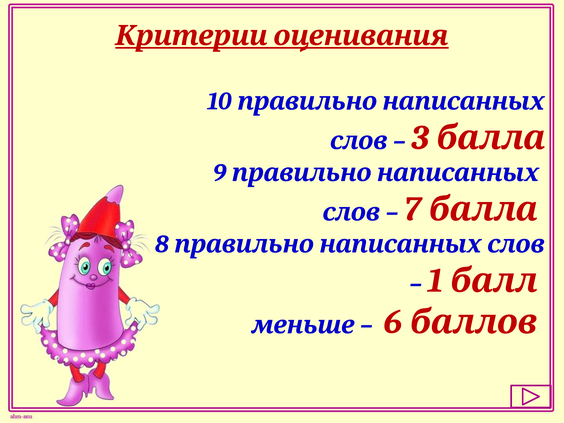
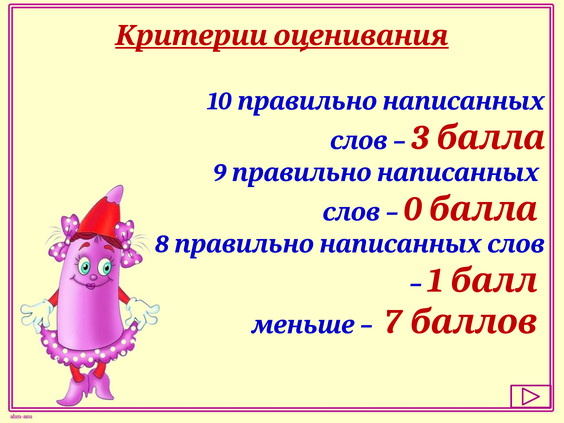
7: 7 -> 0 (413, 209)
6: 6 -> 7 (393, 322)
